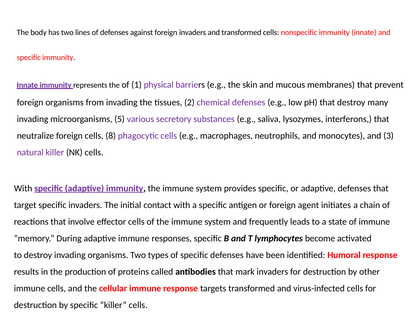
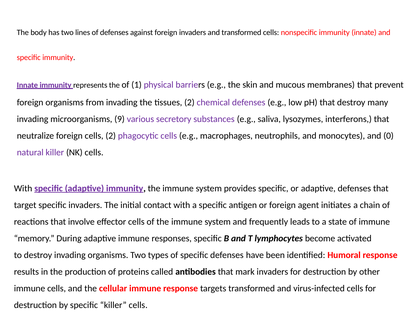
5: 5 -> 9 (120, 119)
cells 8: 8 -> 2 (111, 136)
3: 3 -> 0 (389, 136)
